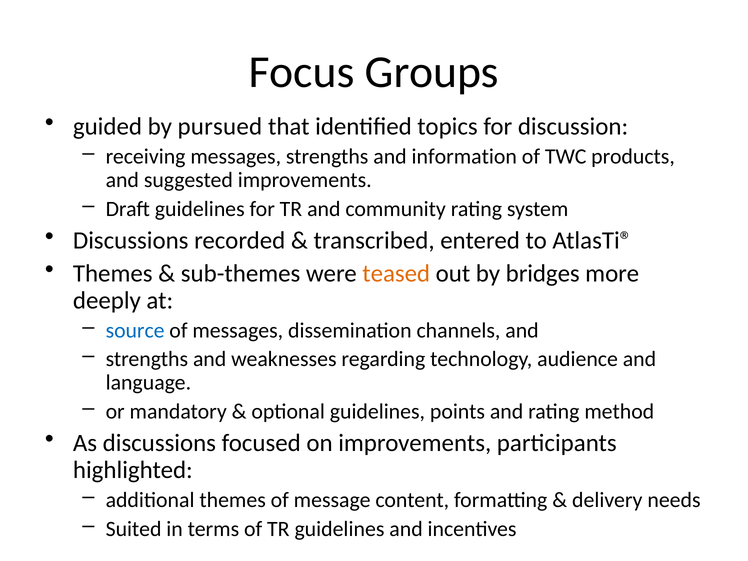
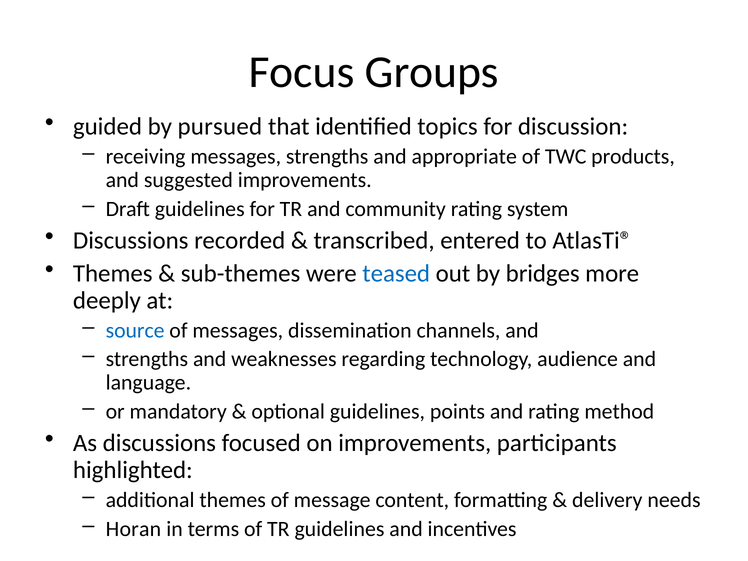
information: information -> appropriate (464, 156)
teased colour: orange -> blue (396, 273)
Suited: Suited -> Horan (133, 529)
